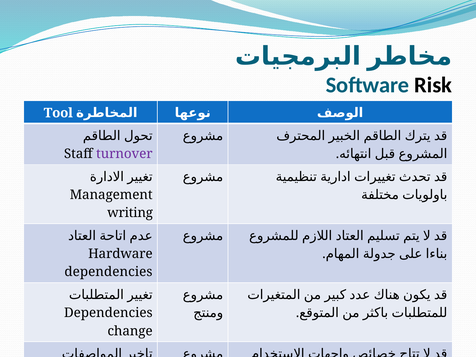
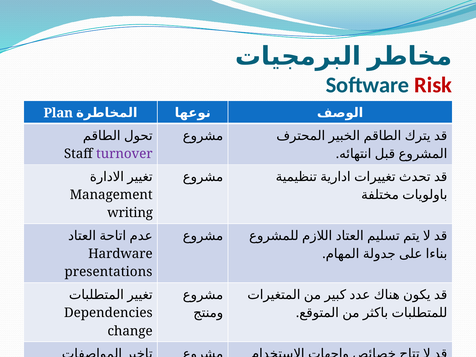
Risk colour: black -> red (433, 85)
Tool: Tool -> Plan (58, 113)
dependencies: dependencies -> presentations (108, 272)
